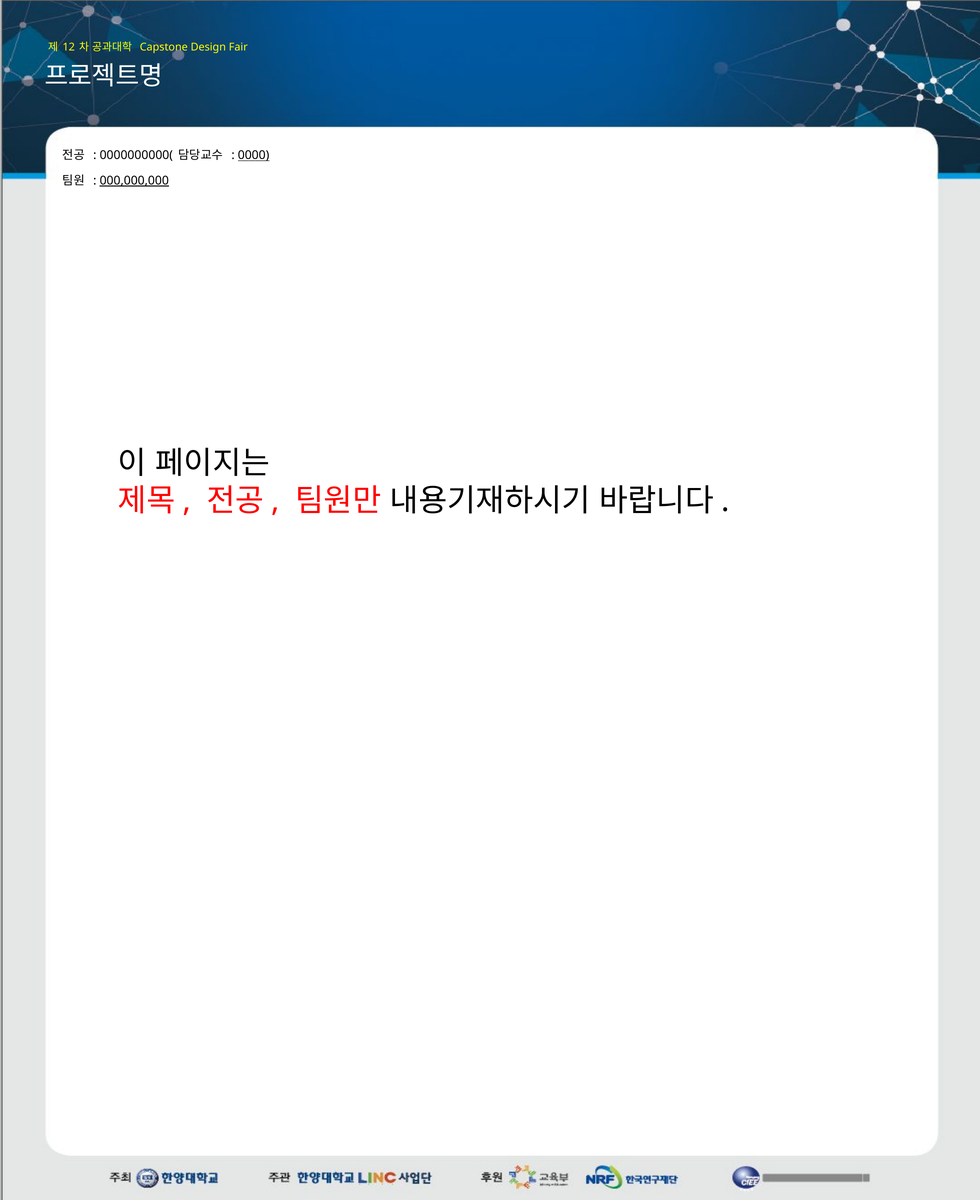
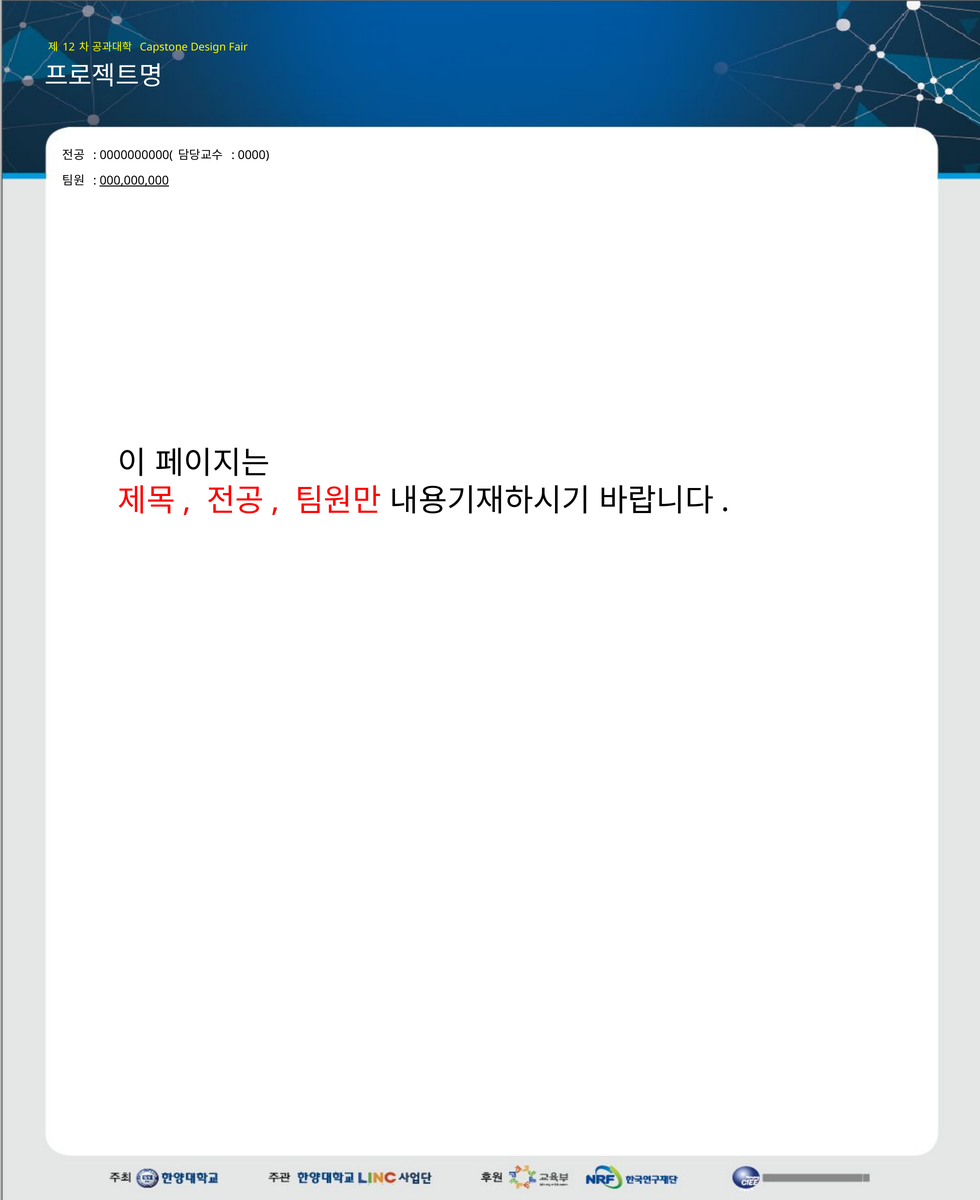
0000 underline: present -> none (254, 156)
